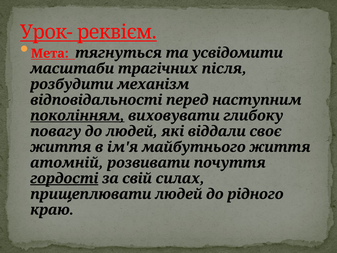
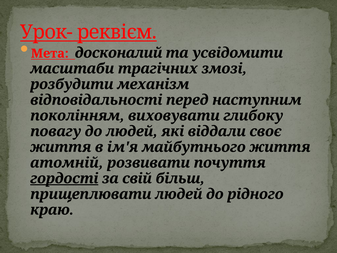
тягнуться: тягнуться -> досконалий (119, 53)
після: після -> змозі (224, 69)
поколінням underline: present -> none (77, 116)
силах: силах -> більш (180, 178)
